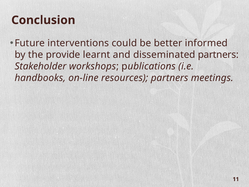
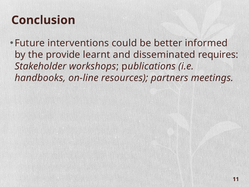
disseminated partners: partners -> requires (218, 55)
